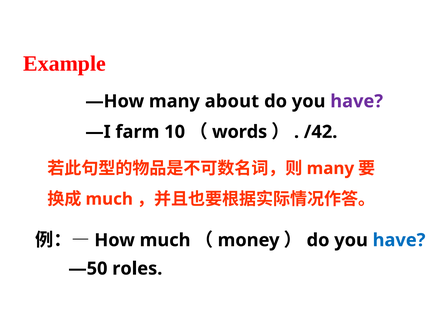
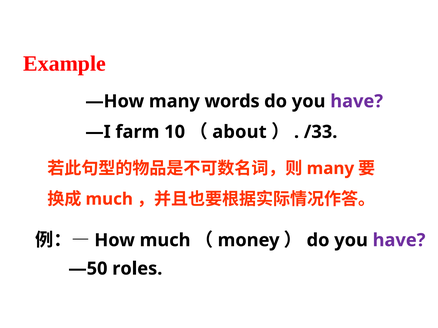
about: about -> words (232, 101)
words: words -> about (239, 132)
/42: /42 -> /33 (321, 132)
have colour: blue -> purple (399, 241)
